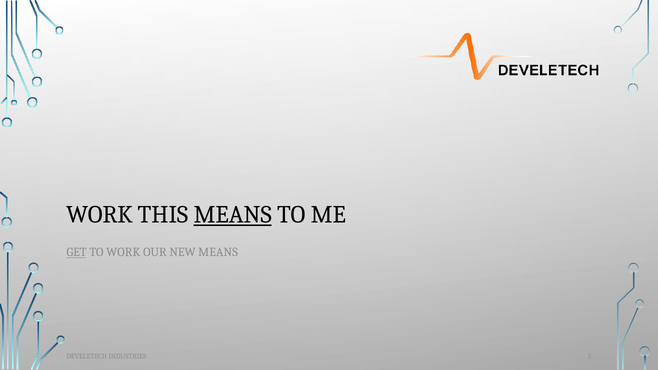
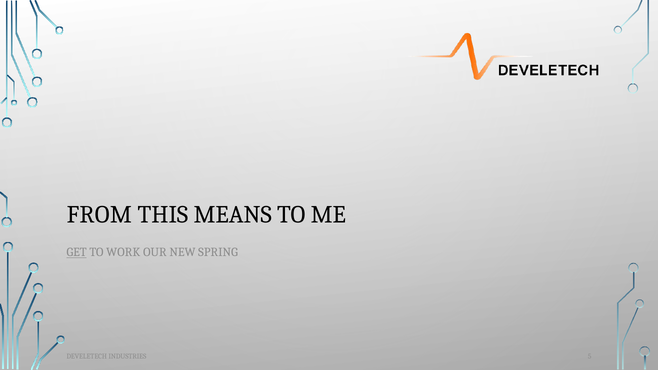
WORK: WORK -> FROM (99, 215)
MEANS underline: present -> none (233, 215)
NEW MEANS: MEANS -> SPRING (218, 252)
